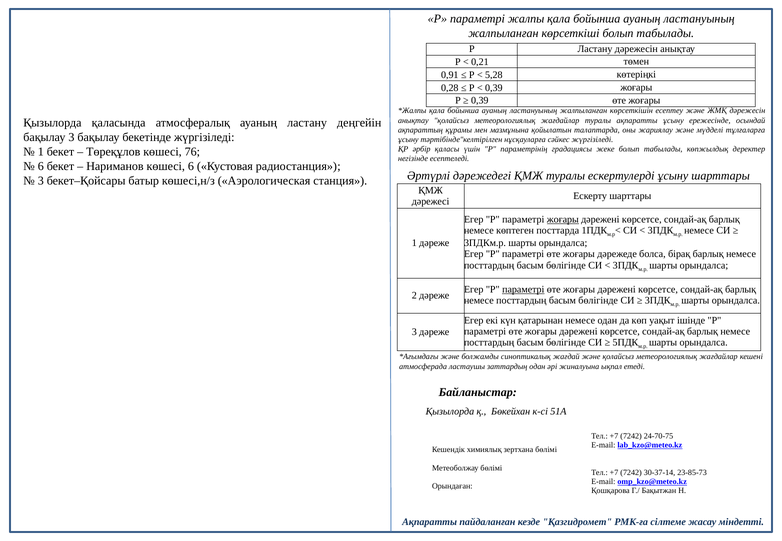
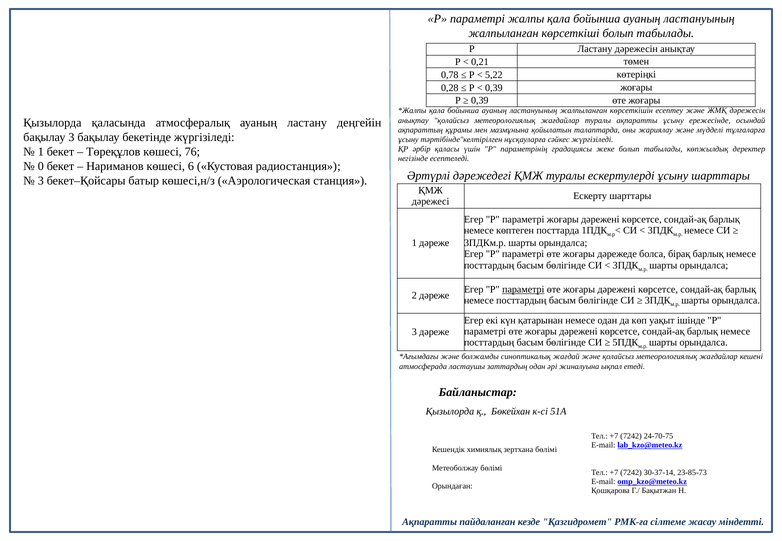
0,91: 0,91 -> 0,78 (450, 75)
5,28: 5,28 -> 5,22 (494, 75)
6: 6 -> 0 (41, 166)
жоғары underline: present -> none (563, 220)
